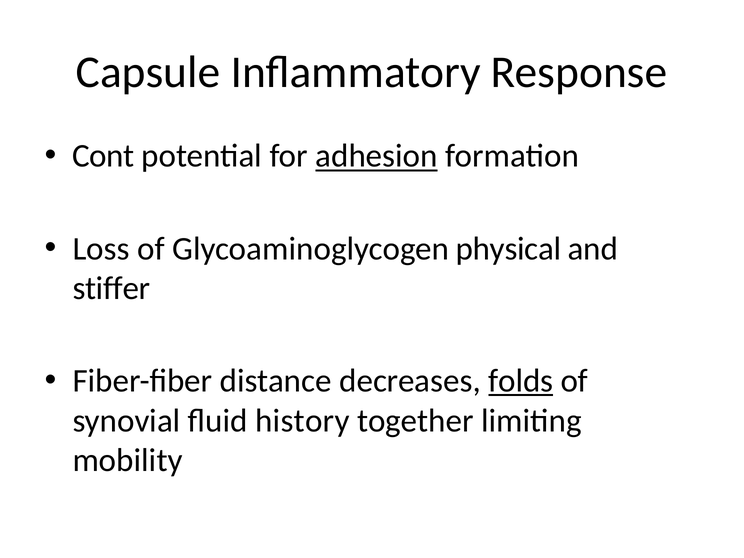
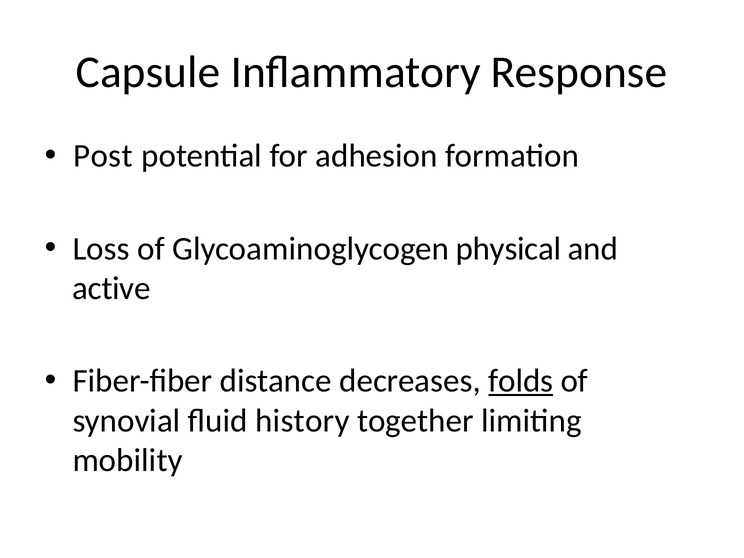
Cont: Cont -> Post (103, 156)
adhesion underline: present -> none (377, 156)
stiffer: stiffer -> active (111, 288)
